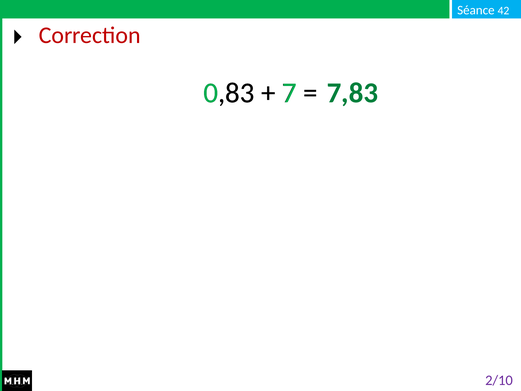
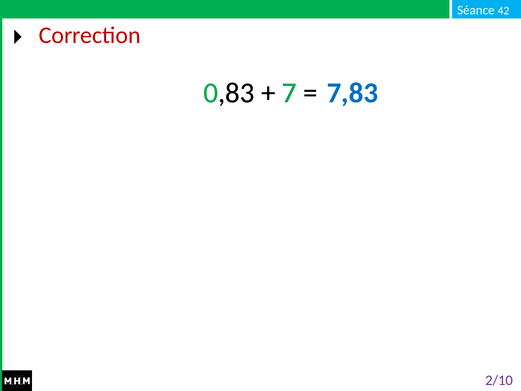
7,83 colour: green -> blue (352, 93)
